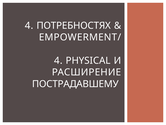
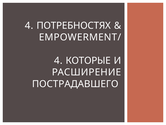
PHYSICAL: PHYSICAL -> КОТОРЫЕ (88, 60)
ПОСТРАДАВШЕМУ: ПОСТРАДАВШЕМУ -> ПОСТРАДАВШЕГО (75, 84)
